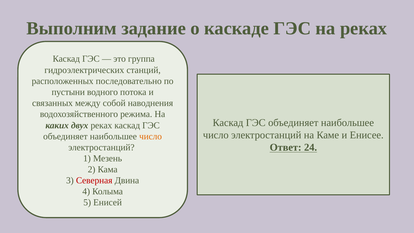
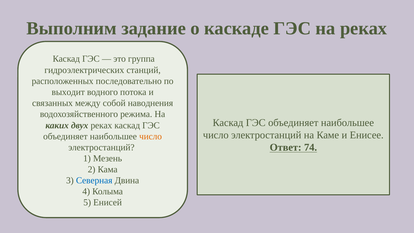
пустыни: пустыни -> выходит (68, 92)
24: 24 -> 74 (311, 147)
Северная colour: red -> blue (94, 180)
